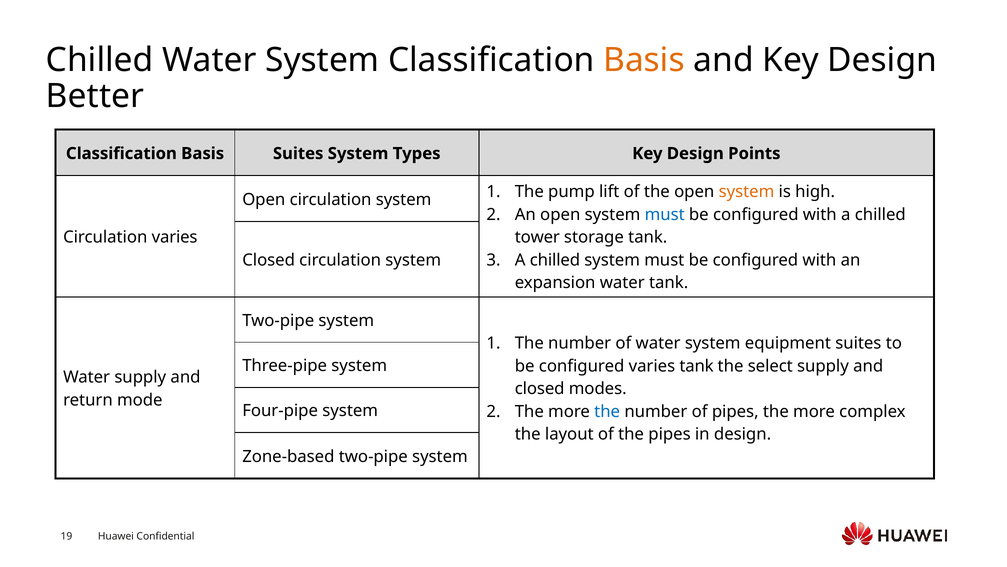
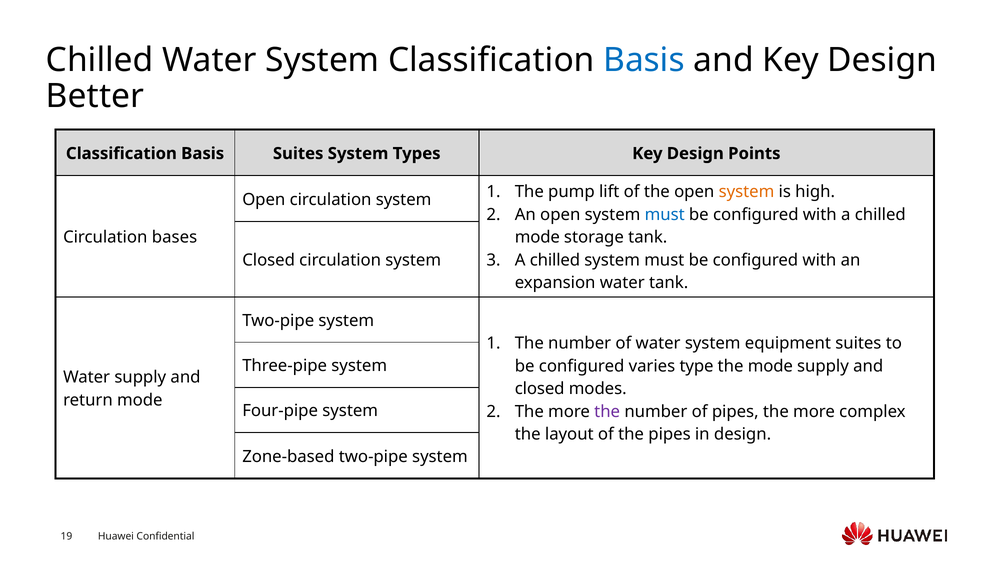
Basis colour: orange -> blue (644, 60)
Circulation varies: varies -> bases (174, 237)
tower: tower -> mode (537, 237)
varies tank: tank -> type (697, 366)
the select: select -> mode (770, 366)
the colour: blue -> purple (607, 411)
